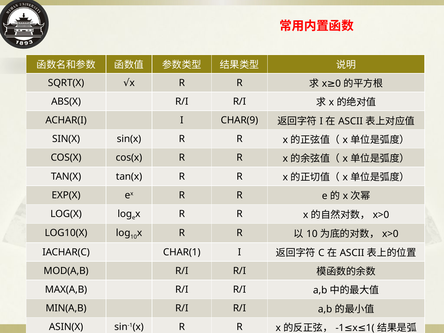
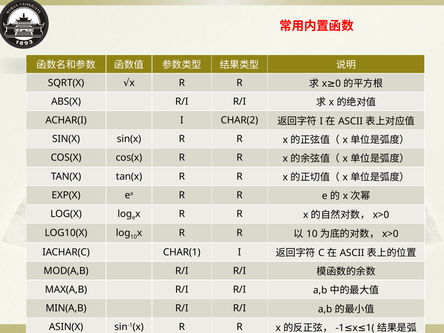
CHAR(9: CHAR(9 -> CHAR(2 (239, 120)
